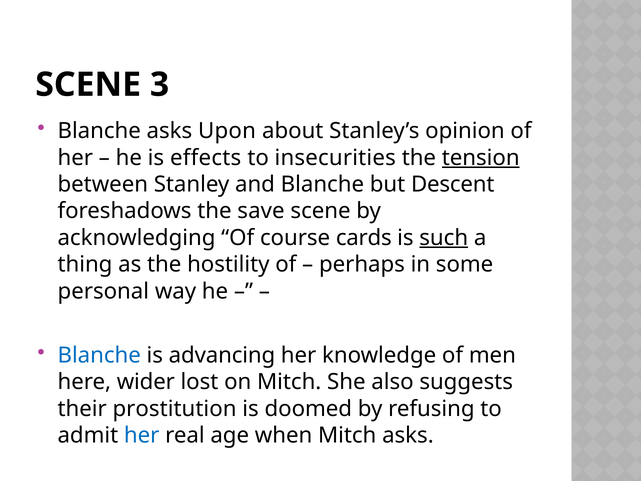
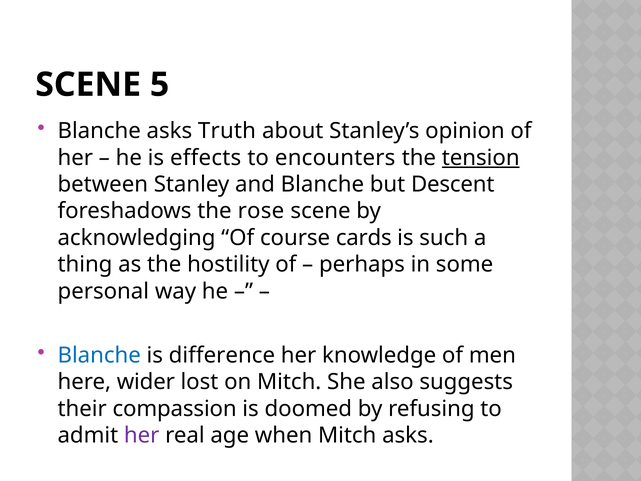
3: 3 -> 5 (160, 85)
Upon: Upon -> Truth (227, 131)
insecurities: insecurities -> encounters (335, 158)
save: save -> rose (261, 211)
such underline: present -> none (444, 238)
advancing: advancing -> difference (222, 355)
prostitution: prostitution -> compassion (175, 409)
her colour: blue -> purple (142, 435)
